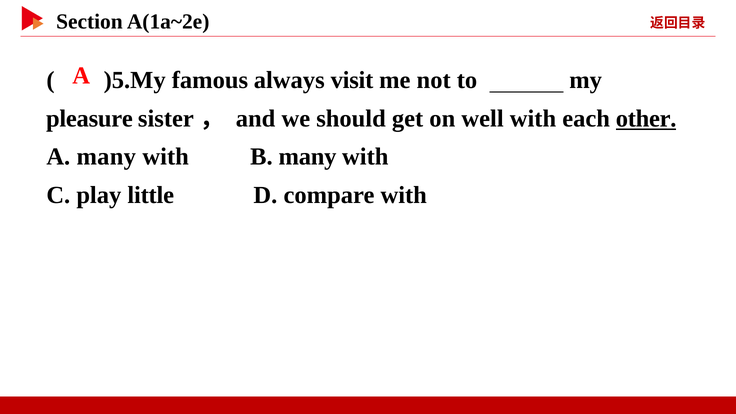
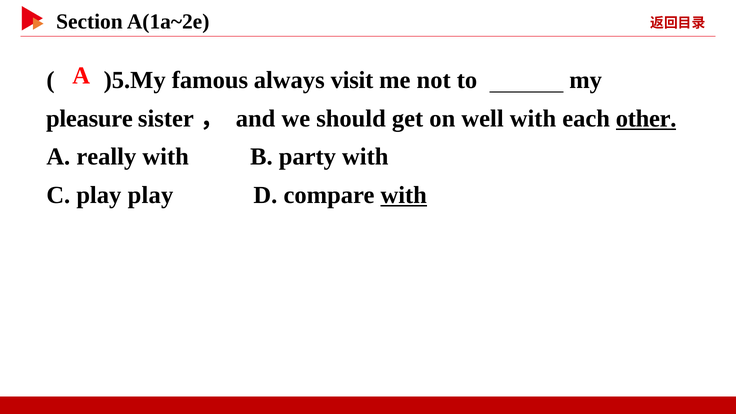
A many: many -> really (106, 157)
B many: many -> party (307, 157)
play little: little -> play (151, 195)
with underline: none -> present (404, 195)
